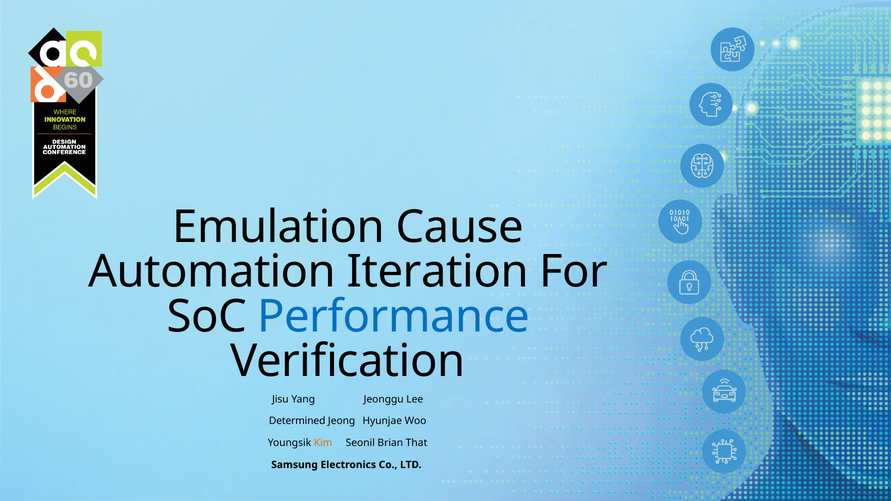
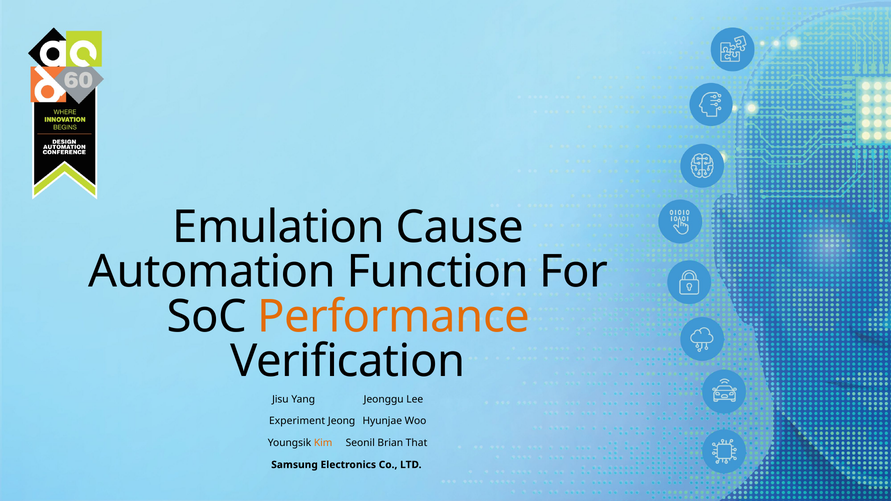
Iteration: Iteration -> Function (438, 272)
Performance colour: blue -> orange (394, 317)
Determined: Determined -> Experiment (297, 421)
